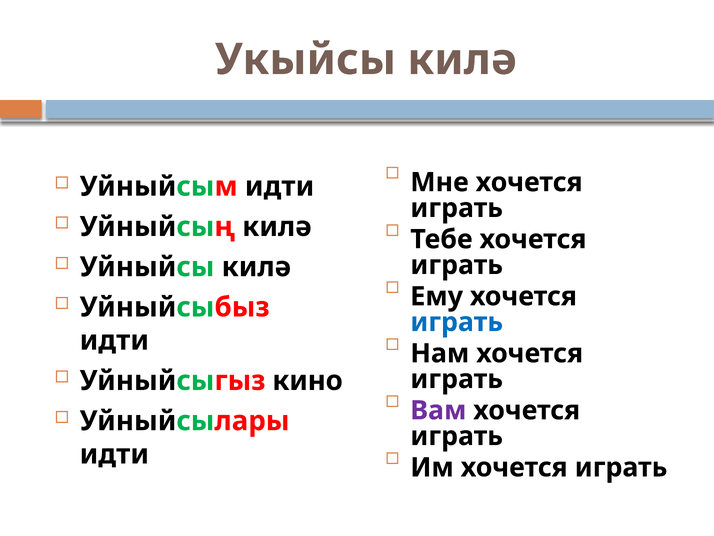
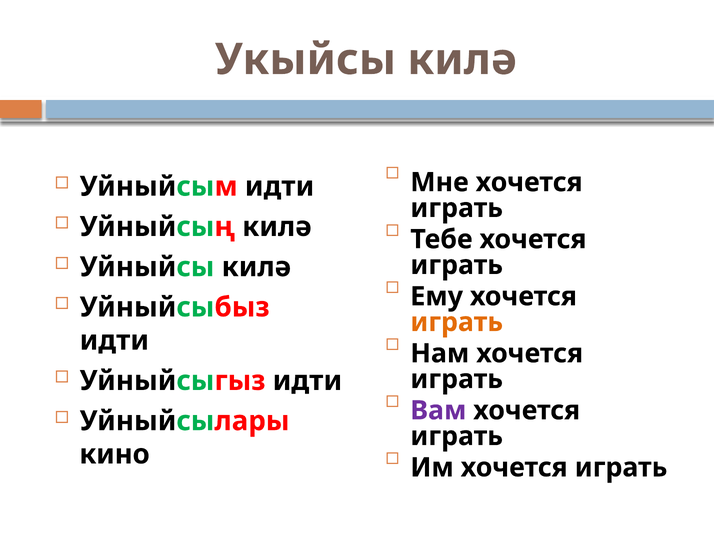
играть colour: blue -> orange (457, 322)
Уйныйсыгыз кино: кино -> идти (307, 380)
идти: идти -> кино (115, 454)
